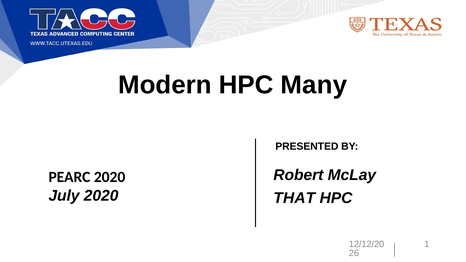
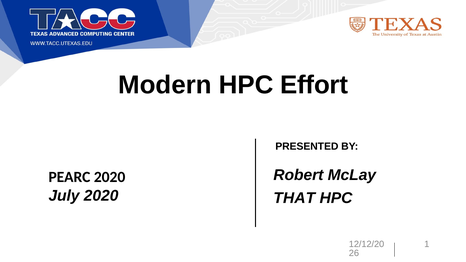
Many: Many -> Effort (314, 85)
